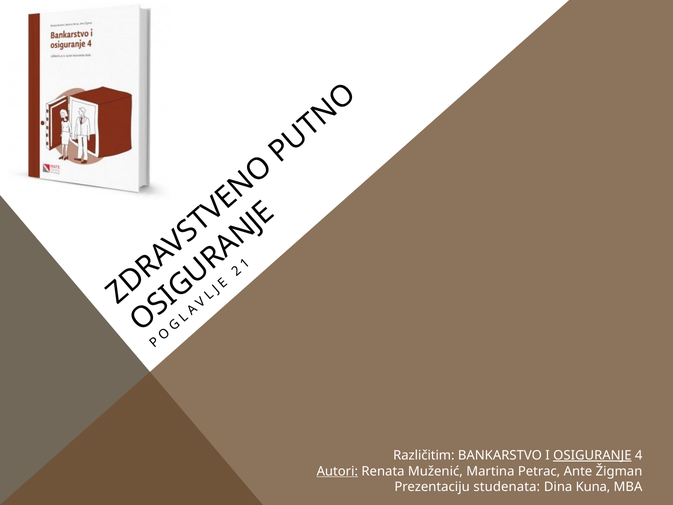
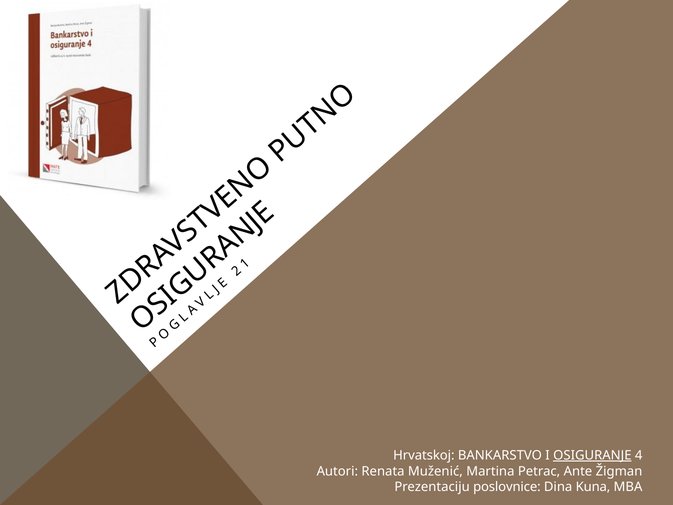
Različitim: Različitim -> Hrvatskoj (424, 455)
Autori underline: present -> none (337, 471)
studenata: studenata -> poslovnice (507, 487)
